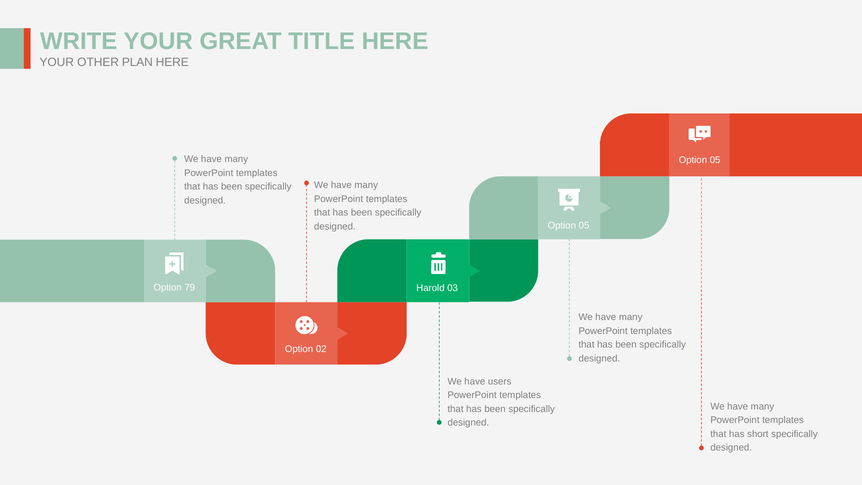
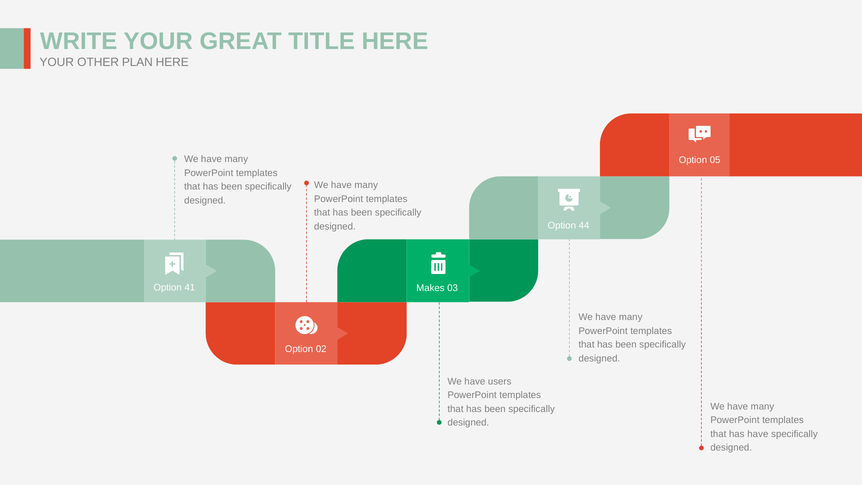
05: 05 -> 44 (584, 226)
79: 79 -> 41 (190, 287)
Harold: Harold -> Makes (430, 288)
has short: short -> have (758, 434)
